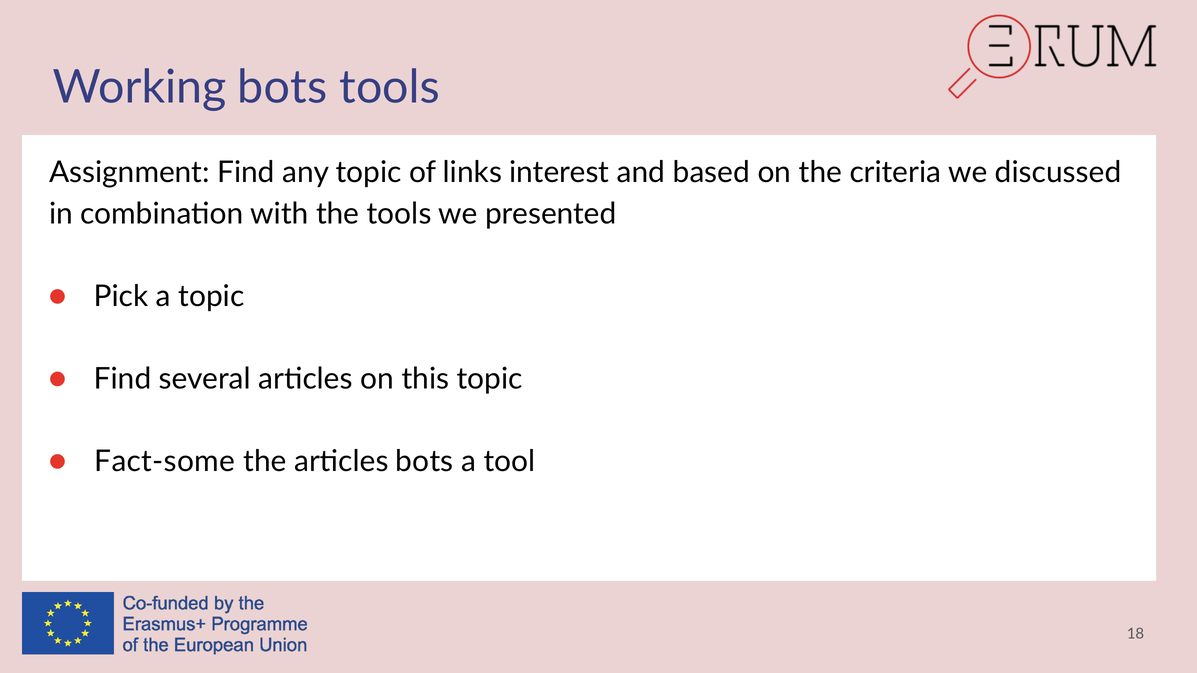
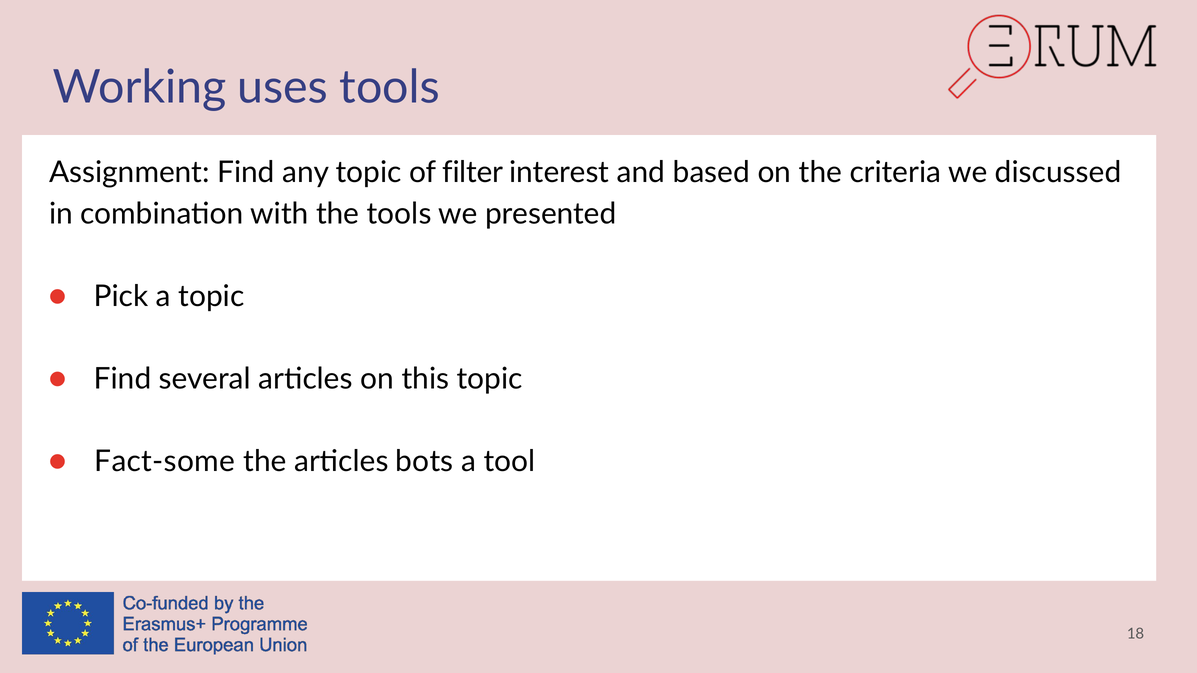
Working bots: bots -> uses (283, 87)
links: links -> filter (473, 173)
